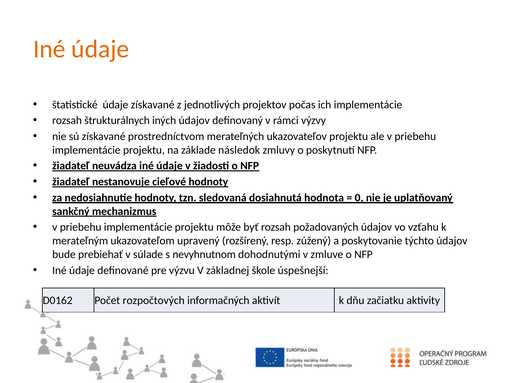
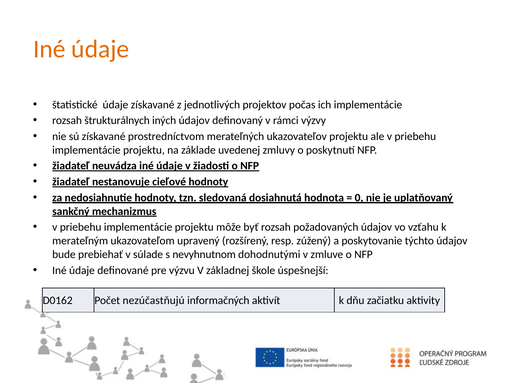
následok: následok -> uvedenej (239, 150)
rozpočtových: rozpočtových -> nezúčastňujú (154, 301)
